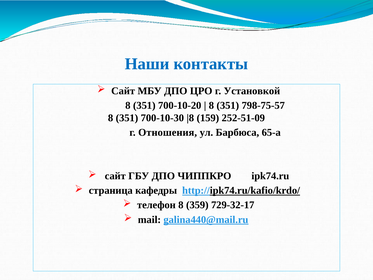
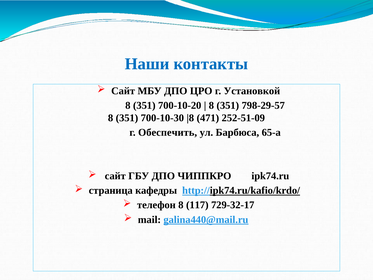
798-75-57: 798-75-57 -> 798-29-57 (263, 105)
159: 159 -> 471 (208, 118)
Отношения: Отношения -> Обеспечить (168, 132)
359: 359 -> 117 (197, 205)
